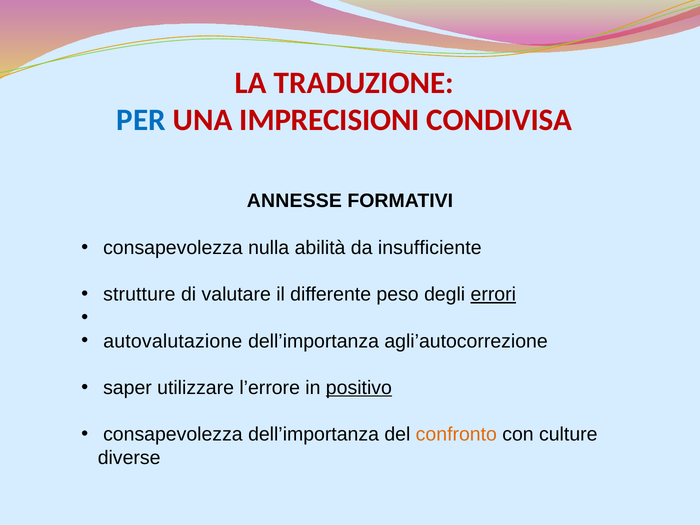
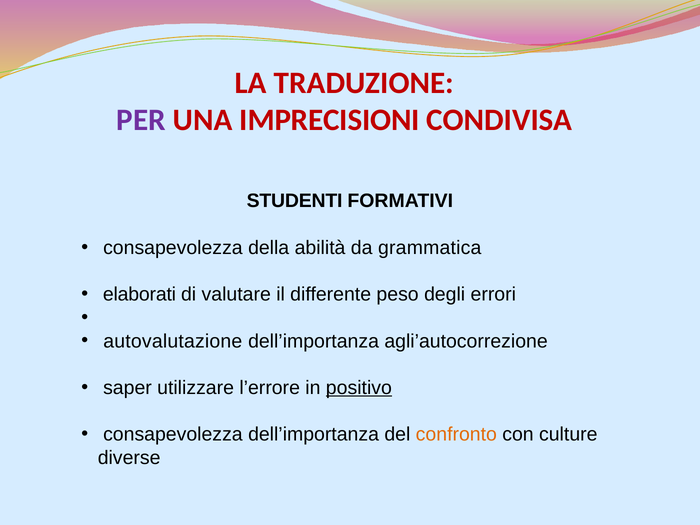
PER colour: blue -> purple (141, 120)
ANNESSE: ANNESSE -> STUDENTI (295, 201)
nulla: nulla -> della (269, 248)
insufficiente: insufficiente -> grammatica (430, 248)
strutture: strutture -> elaborati (140, 294)
errori underline: present -> none (493, 294)
